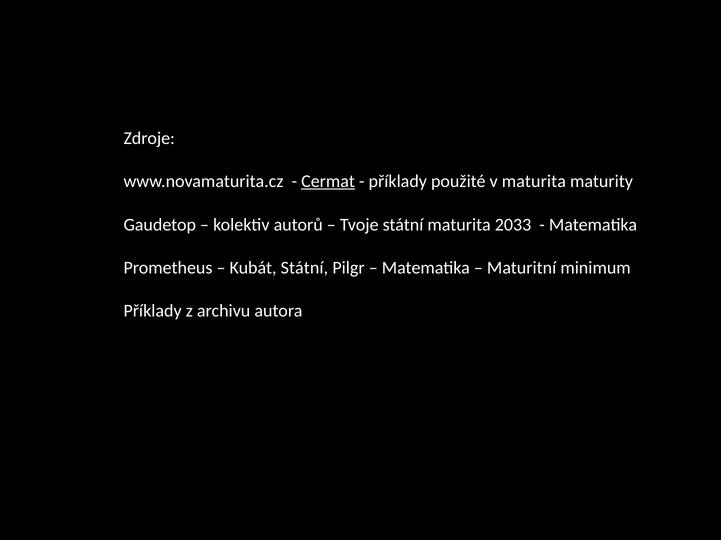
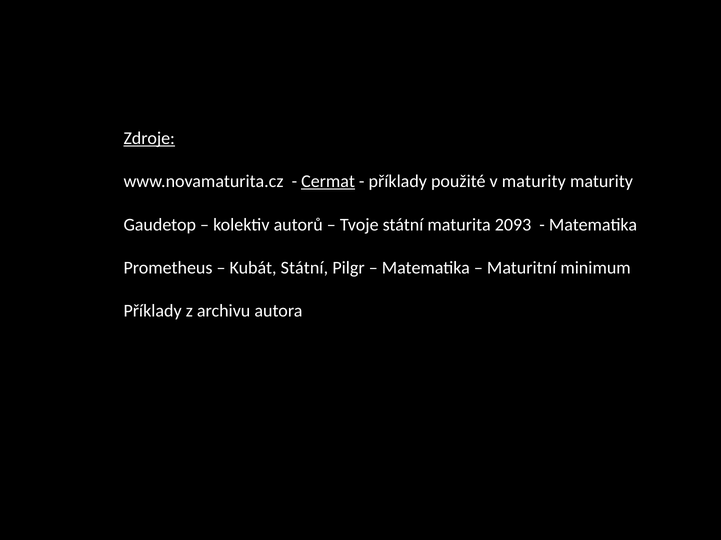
Zdroje underline: none -> present (149, 138)
v maturita: maturita -> maturity (534, 182)
2033: 2033 -> 2093 (513, 225)
